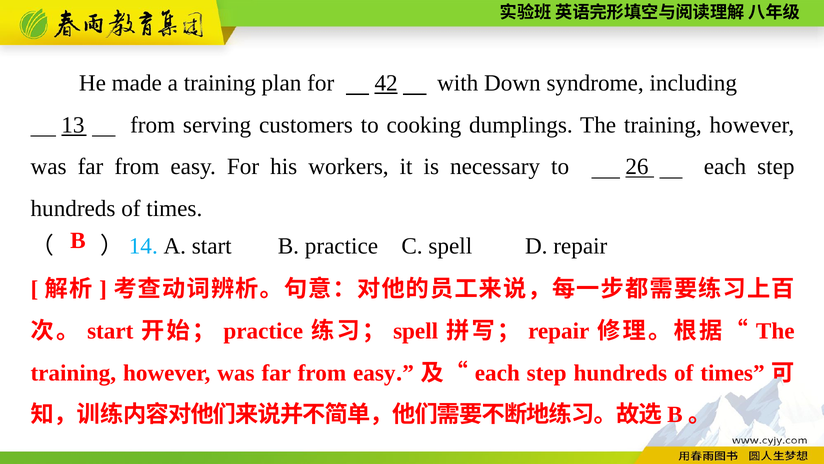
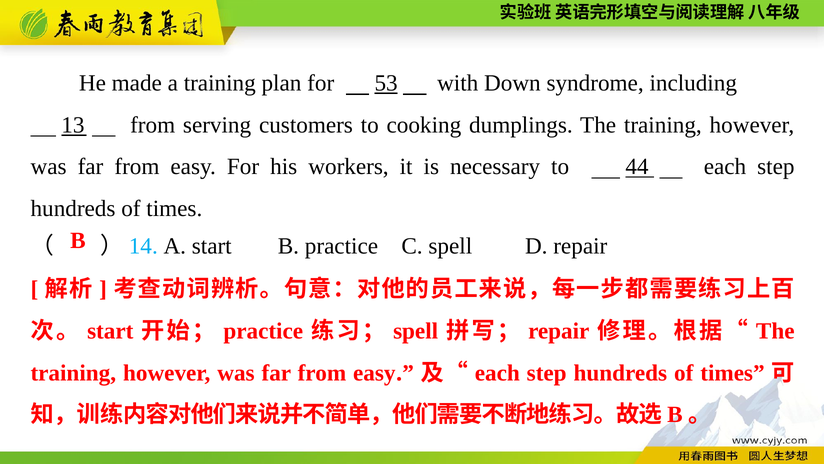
42: 42 -> 53 (386, 83)
26: 26 -> 44 (637, 167)
